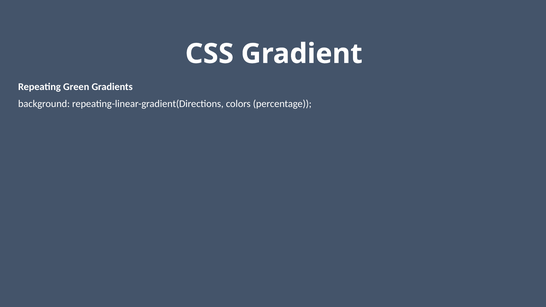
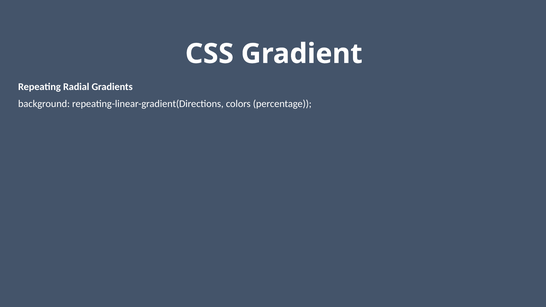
Green: Green -> Radial (76, 87)
